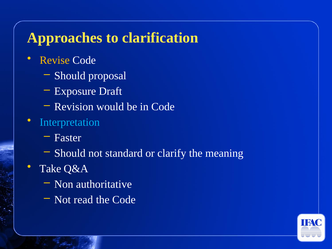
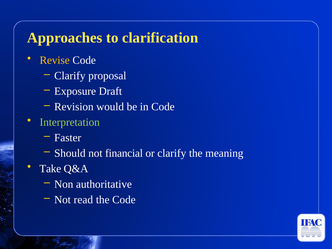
Should: Should -> Clarify (70, 76)
Interpretation colour: light blue -> light green (70, 122)
standard: standard -> financial (124, 153)
